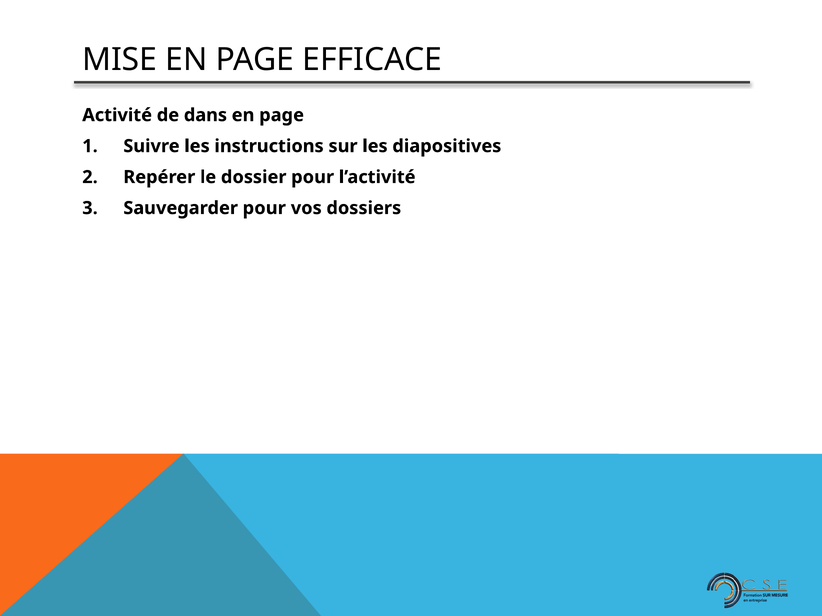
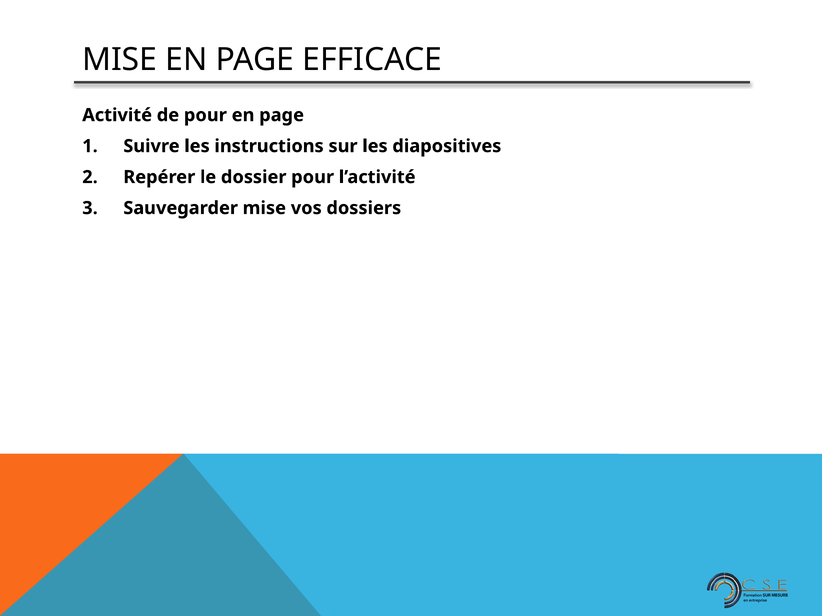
de dans: dans -> pour (205, 115)
Sauvegarder pour: pour -> mise (264, 208)
